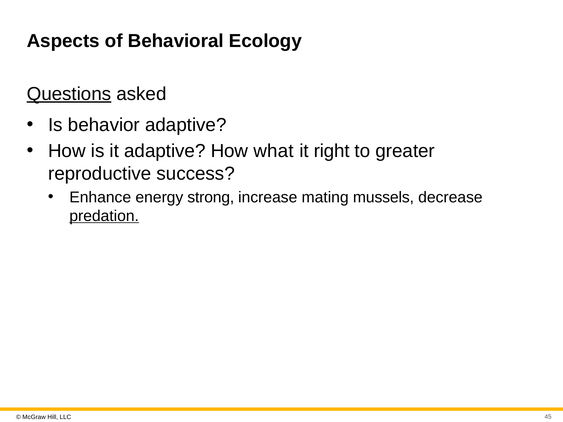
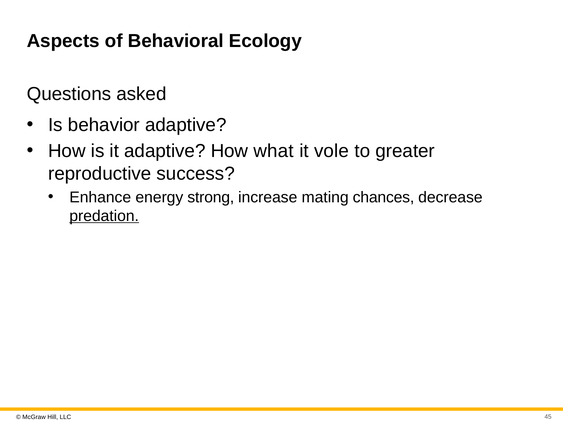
Questions underline: present -> none (69, 94)
right: right -> vole (332, 151)
mussels: mussels -> chances (383, 197)
